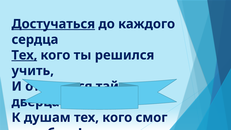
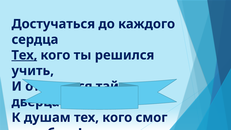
Достучаться underline: present -> none (53, 24)
